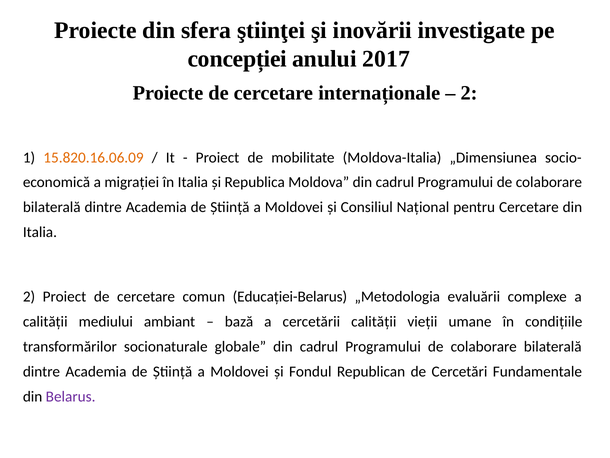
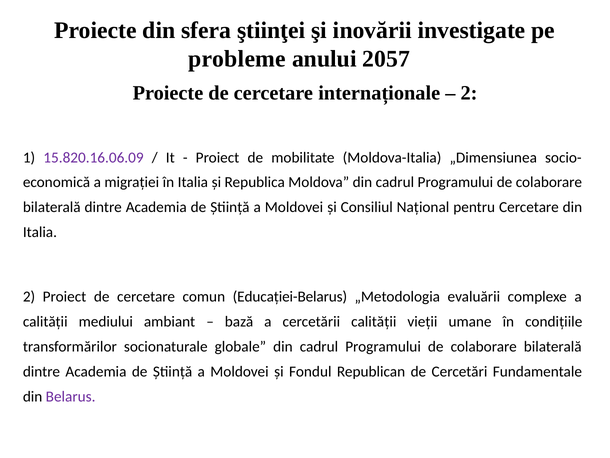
concepției: concepției -> probleme (237, 59)
2017: 2017 -> 2057 (386, 59)
15.820.16.06.09 colour: orange -> purple (93, 157)
